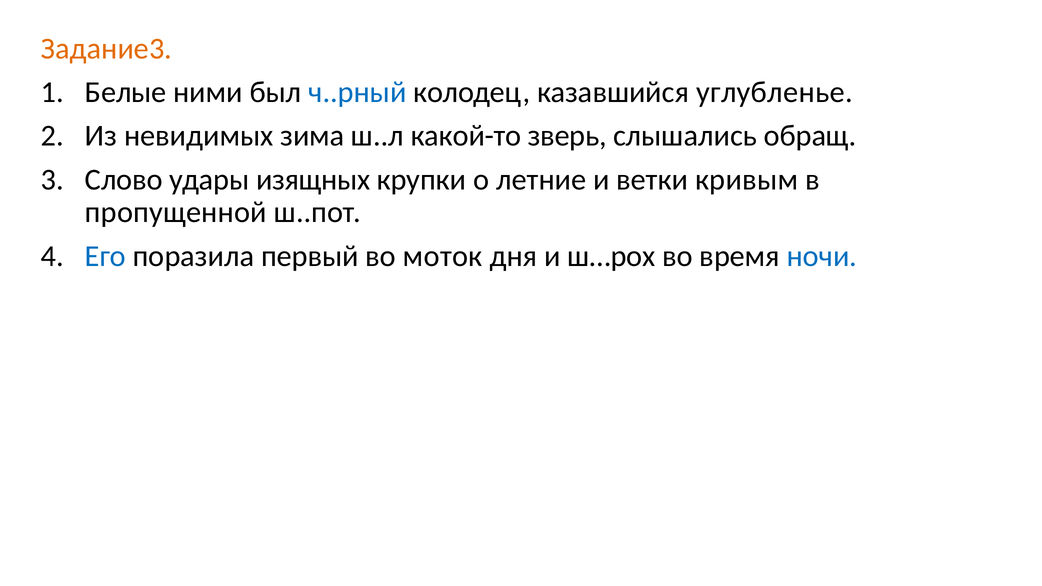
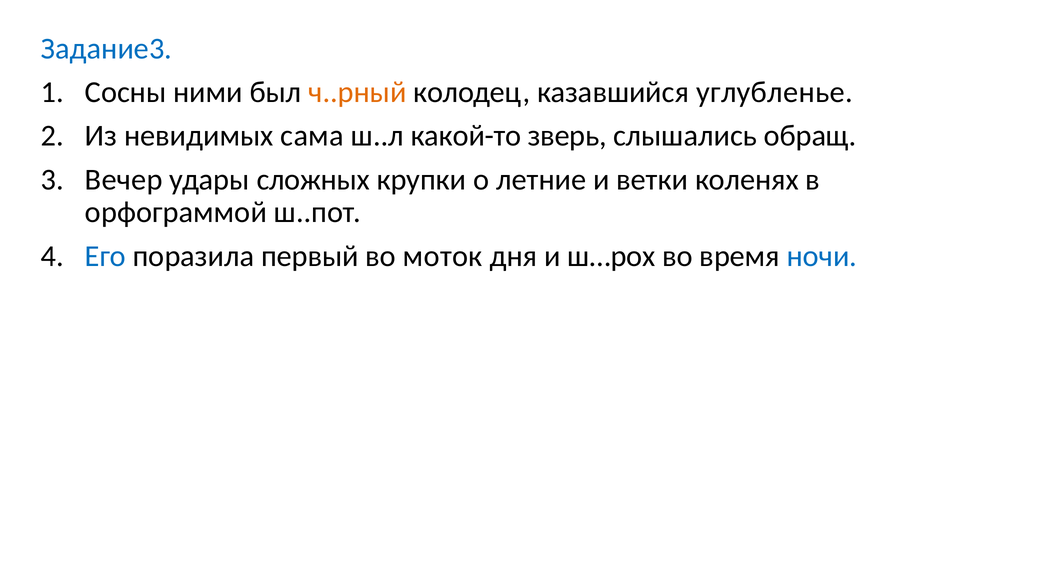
Задание3 colour: orange -> blue (107, 49)
Белые: Белые -> Сосны (126, 92)
ч..рный colour: blue -> orange (357, 92)
зима: зима -> сама (312, 136)
Слово: Слово -> Вечер (124, 180)
изящных: изящных -> сложных (313, 180)
кривым: кривым -> коленях (747, 180)
пропущенной: пропущенной -> орфограммой (176, 212)
